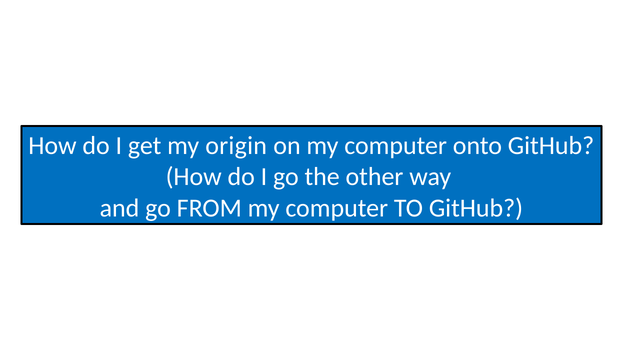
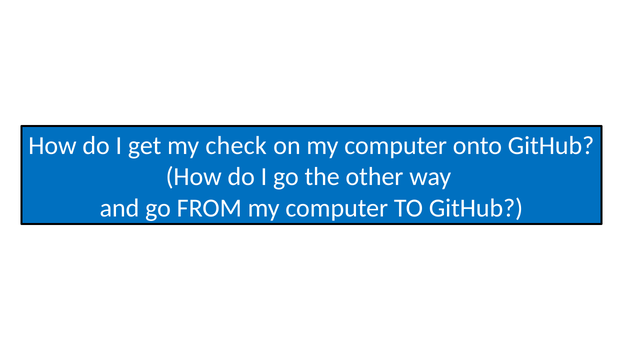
origin: origin -> check (236, 145)
